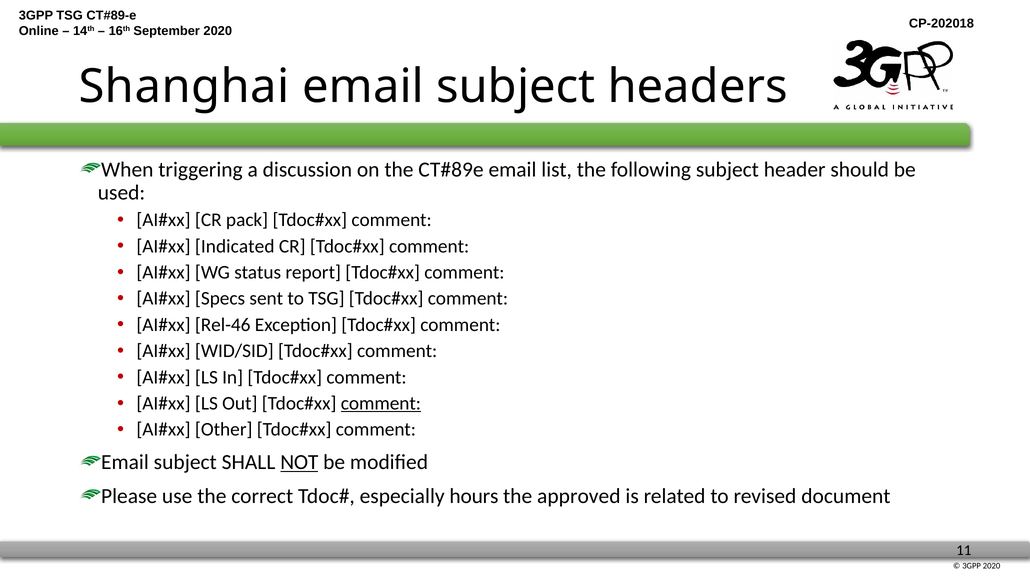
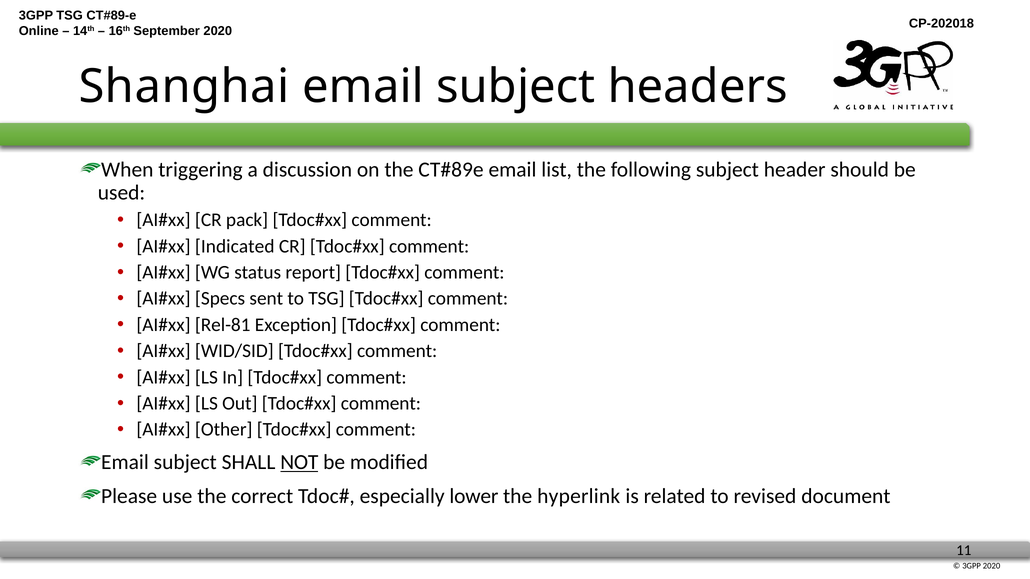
Rel-46: Rel-46 -> Rel-81 (223, 325)
comment underline: present -> none (381, 404)
hours: hours -> lower (474, 496)
approved: approved -> hyperlink (579, 496)
